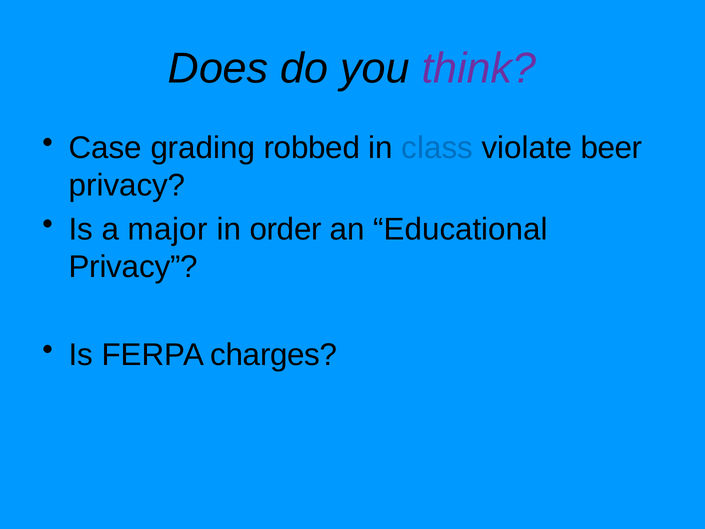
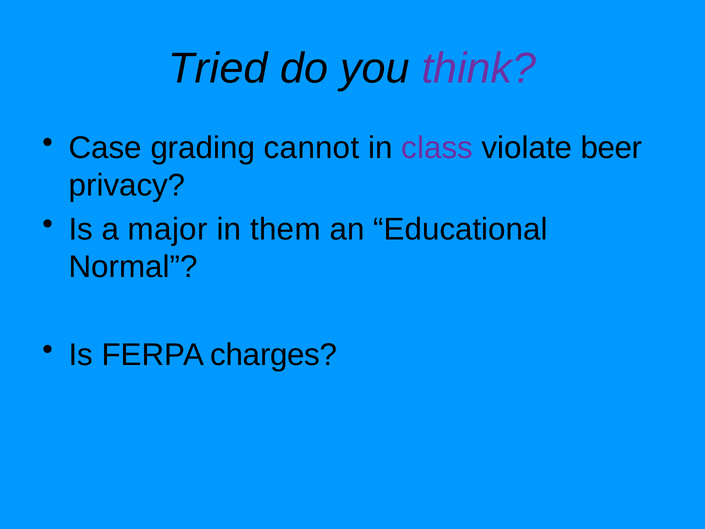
Does: Does -> Tried (218, 68)
robbed: robbed -> cannot (312, 148)
class colour: blue -> purple (437, 148)
order: order -> them (285, 229)
Privacy: Privacy -> Normal (133, 267)
